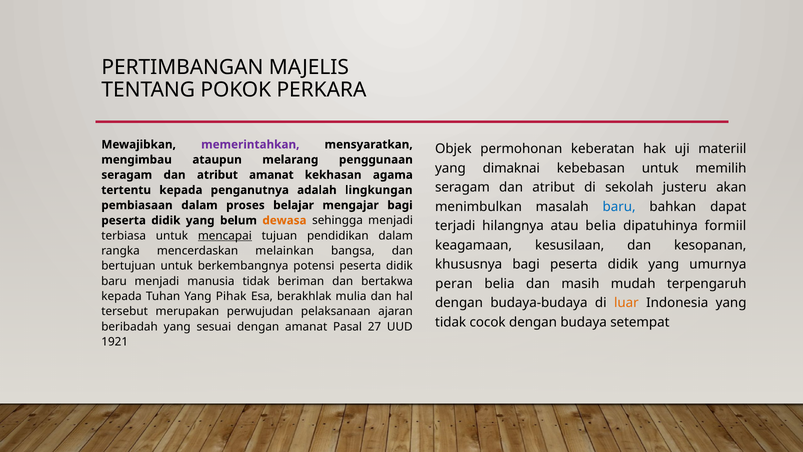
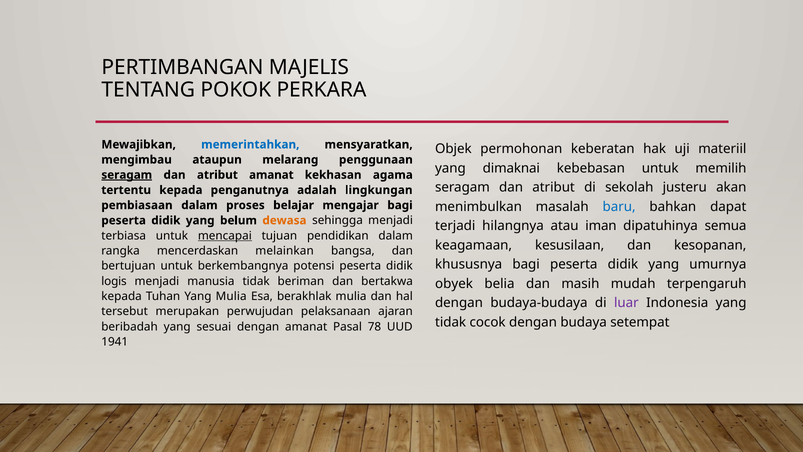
memerintahkan colour: purple -> blue (250, 144)
seragam underline: none -> present (127, 175)
atau belia: belia -> iman (601, 226)
formiil: formiil -> semua (726, 226)
baru: baru -> logis (114, 281)
peran: peran -> obyek (454, 283)
Yang Pihak: Pihak -> Mulia (231, 296)
luar colour: orange -> purple (626, 303)
27: 27 -> 78 (374, 327)
1921: 1921 -> 1941 (115, 342)
